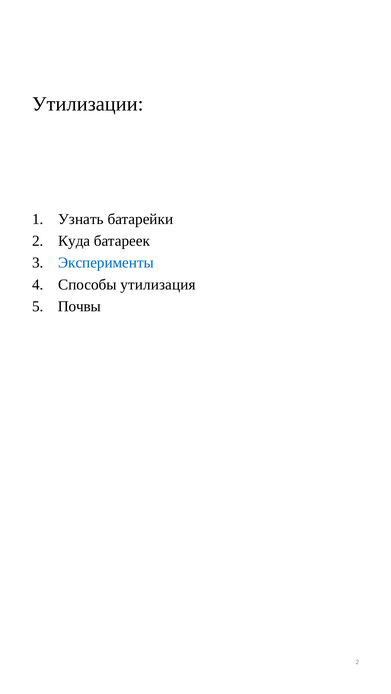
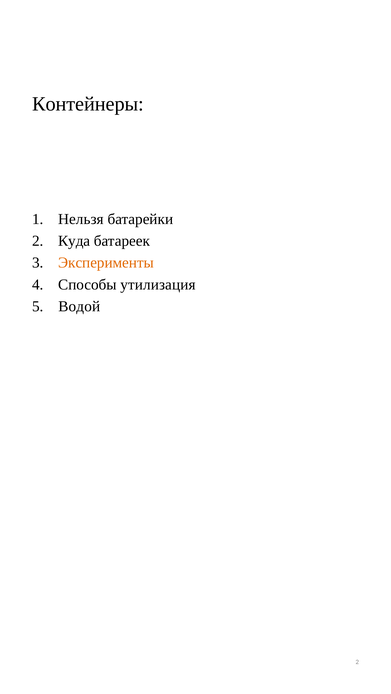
Утилизации: Утилизации -> Контейнеры (88, 104)
Узнать: Узнать -> Нельзя (81, 219)
Эксперименты colour: blue -> orange (106, 263)
Почвы: Почвы -> Водой (79, 307)
